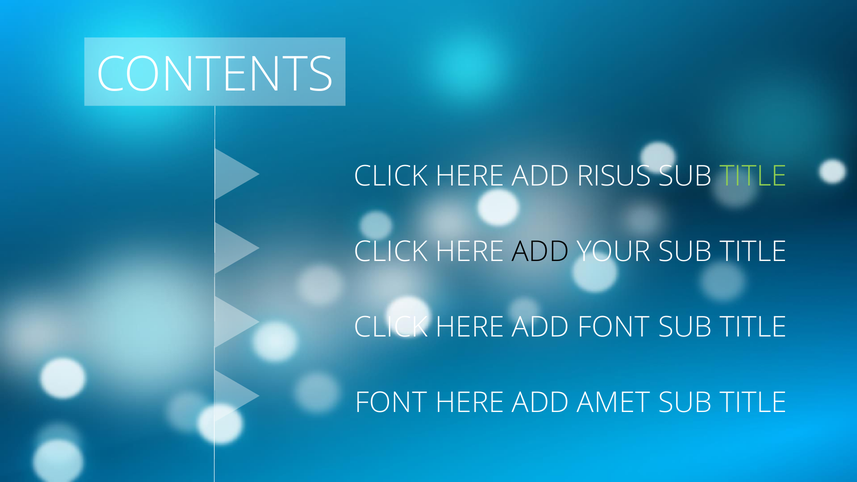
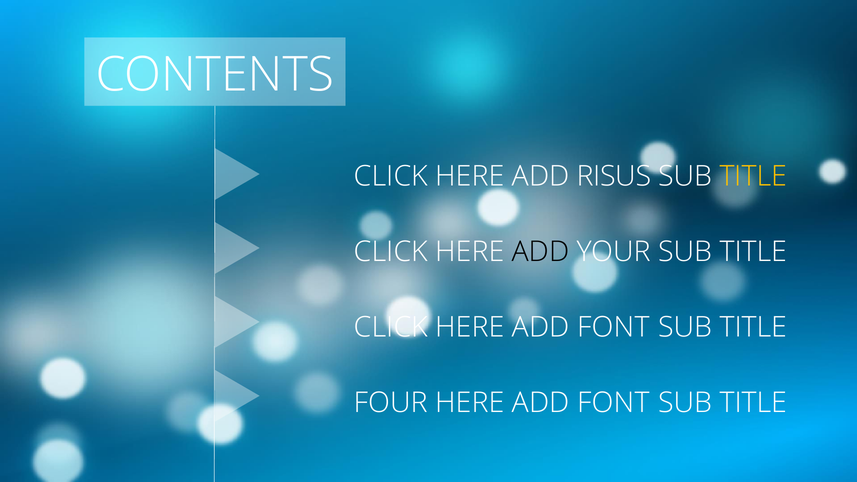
TITLE colour: light green -> yellow (753, 176)
FONT: FONT -> FOUR (391, 403)
AMET: AMET -> FONT (614, 403)
